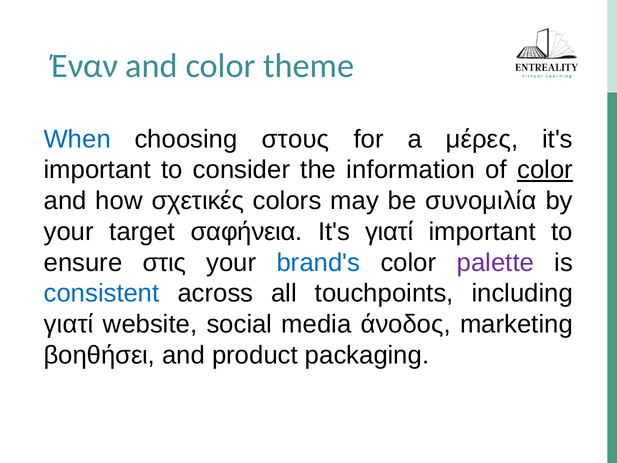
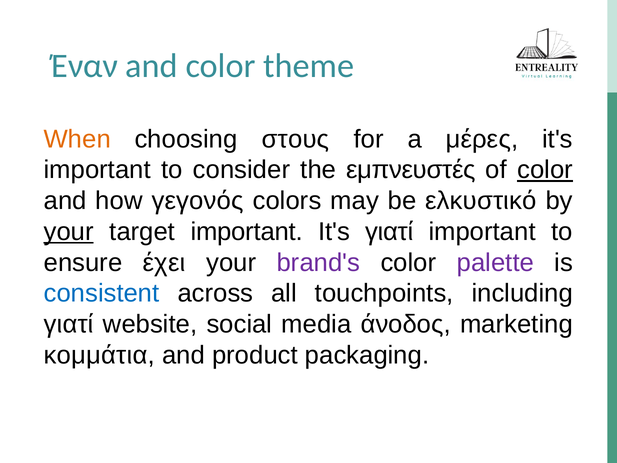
When colour: blue -> orange (77, 139)
information: information -> εμπνευστές (411, 170)
σχετικές: σχετικές -> γεγονός (198, 201)
συνομιλία: συνομιλία -> ελκυστικό (481, 201)
your underline: none -> present (69, 232)
target σαφήνεια: σαφήνεια -> important (247, 232)
στις: στις -> έχει (164, 262)
brand's colour: blue -> purple (318, 262)
βοηθήσει: βοηθήσει -> κομμάτια (99, 355)
